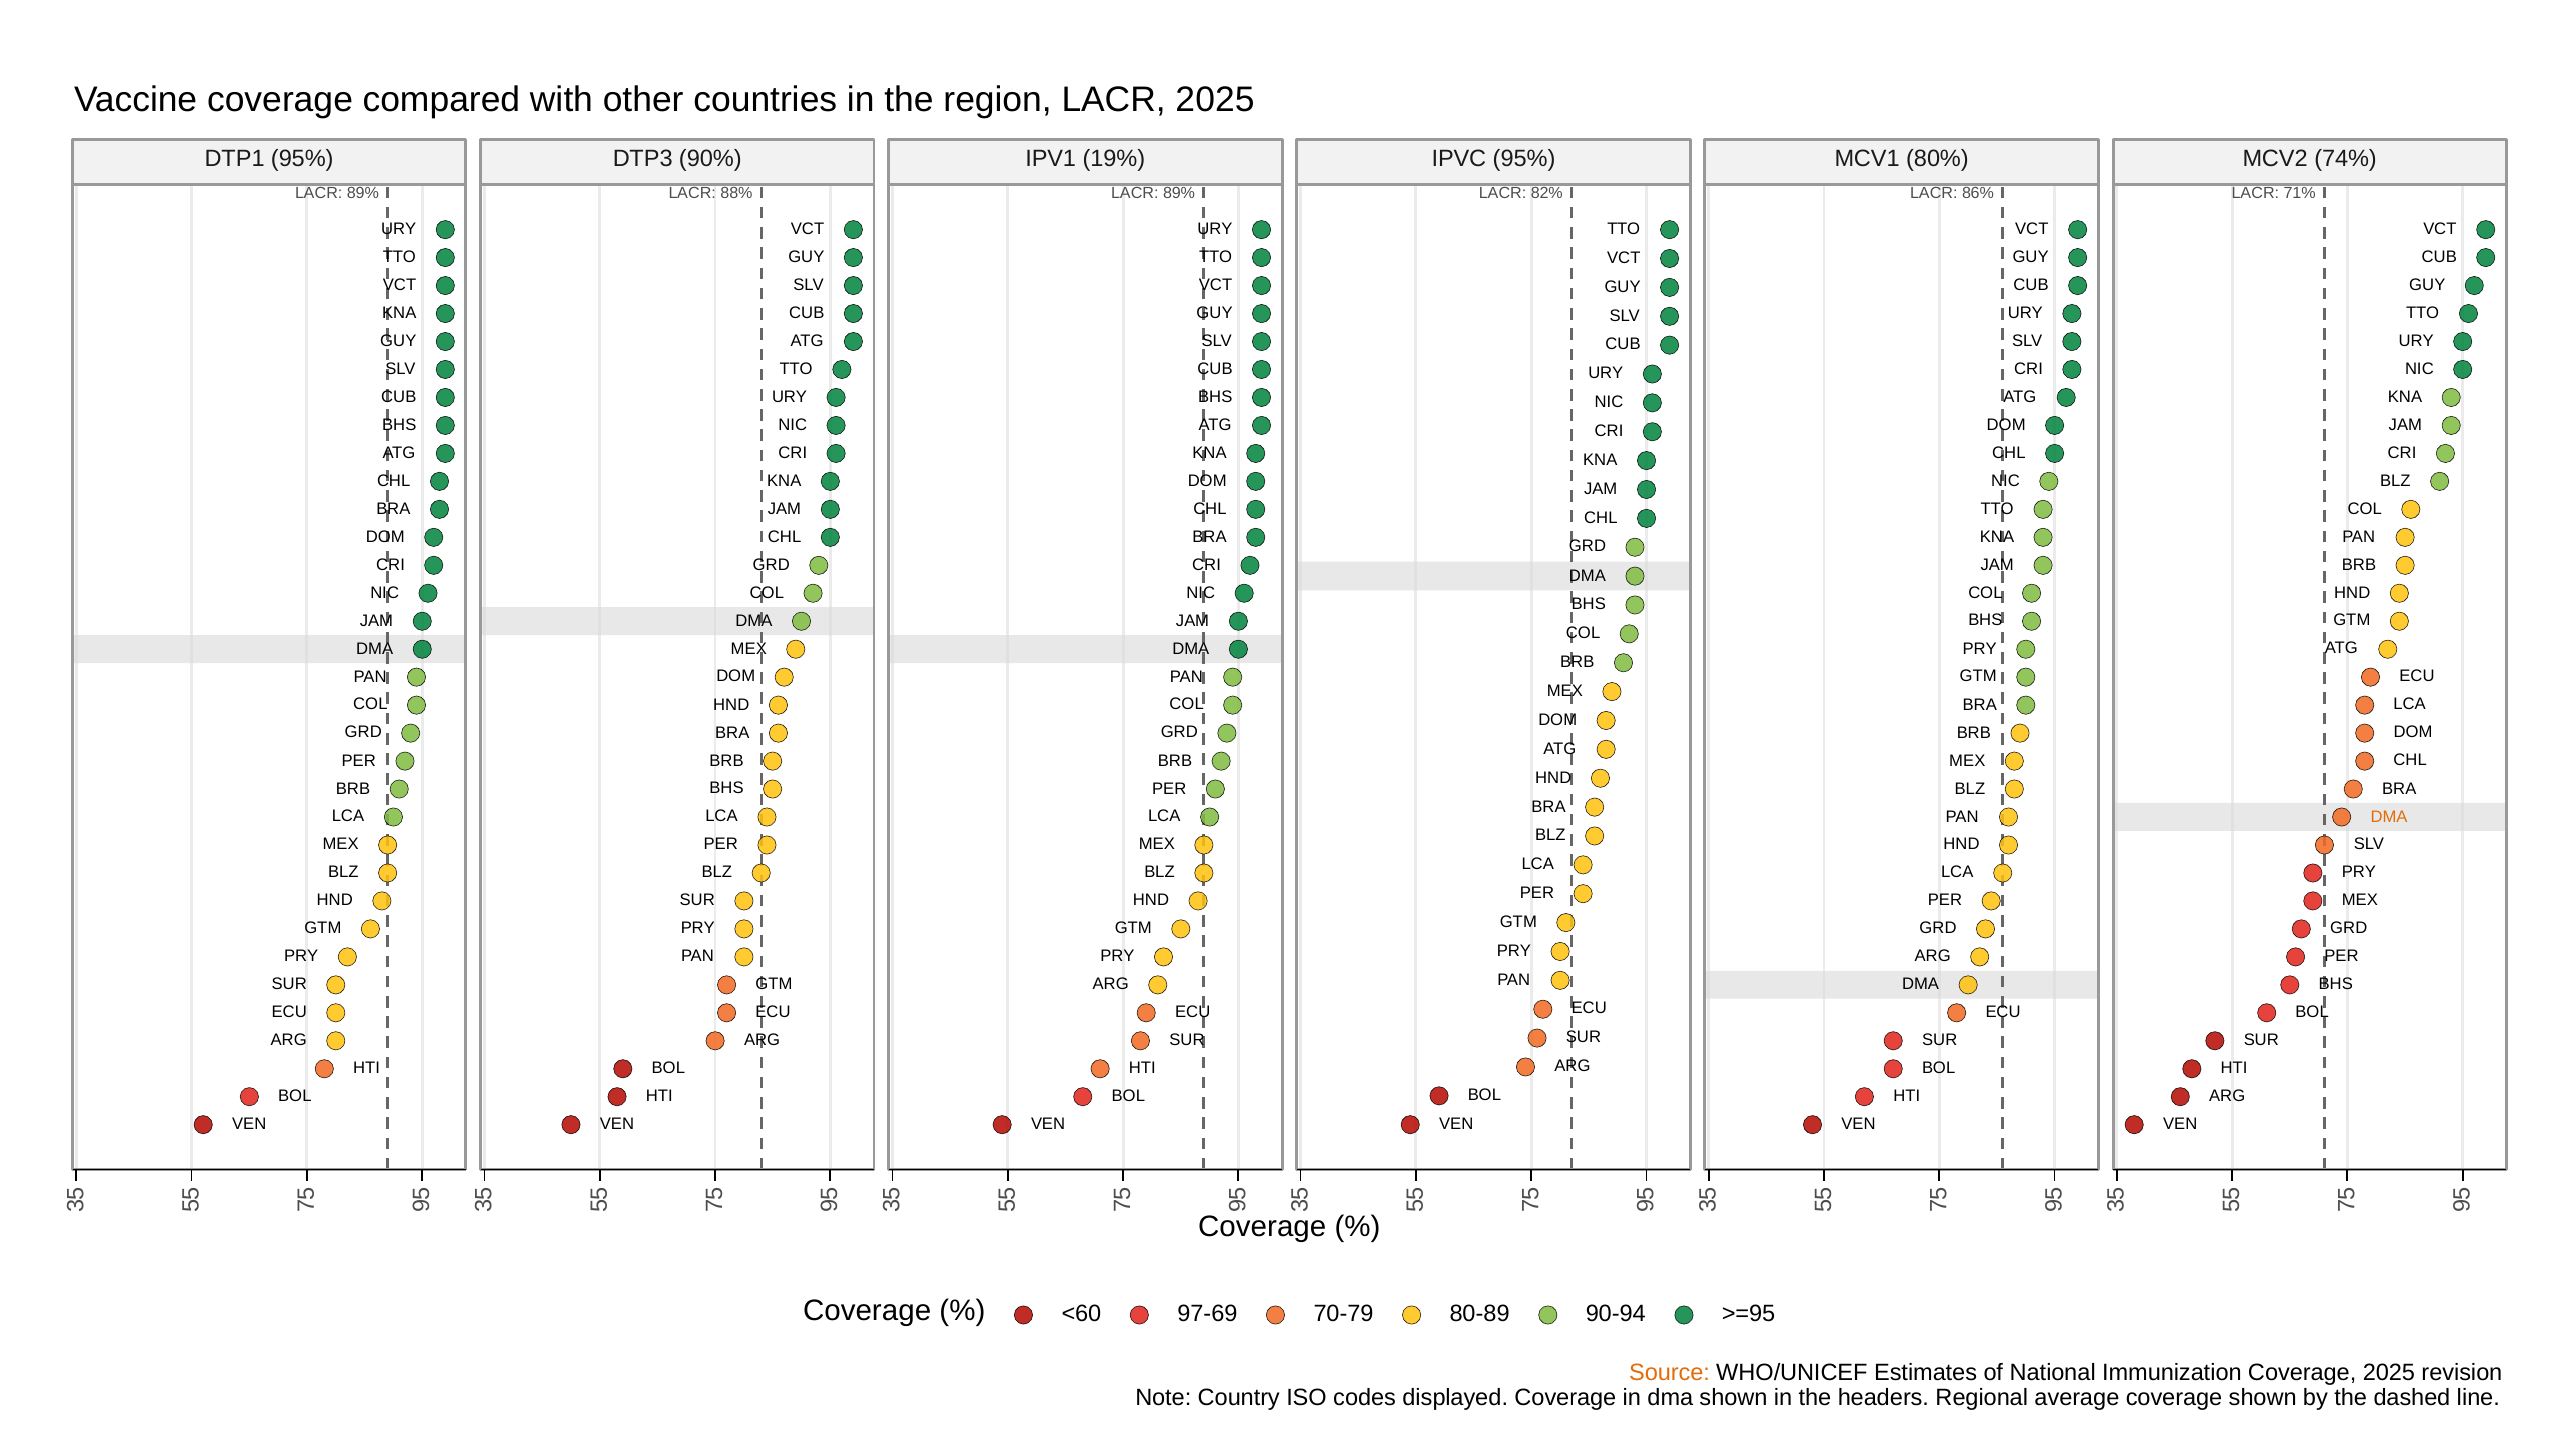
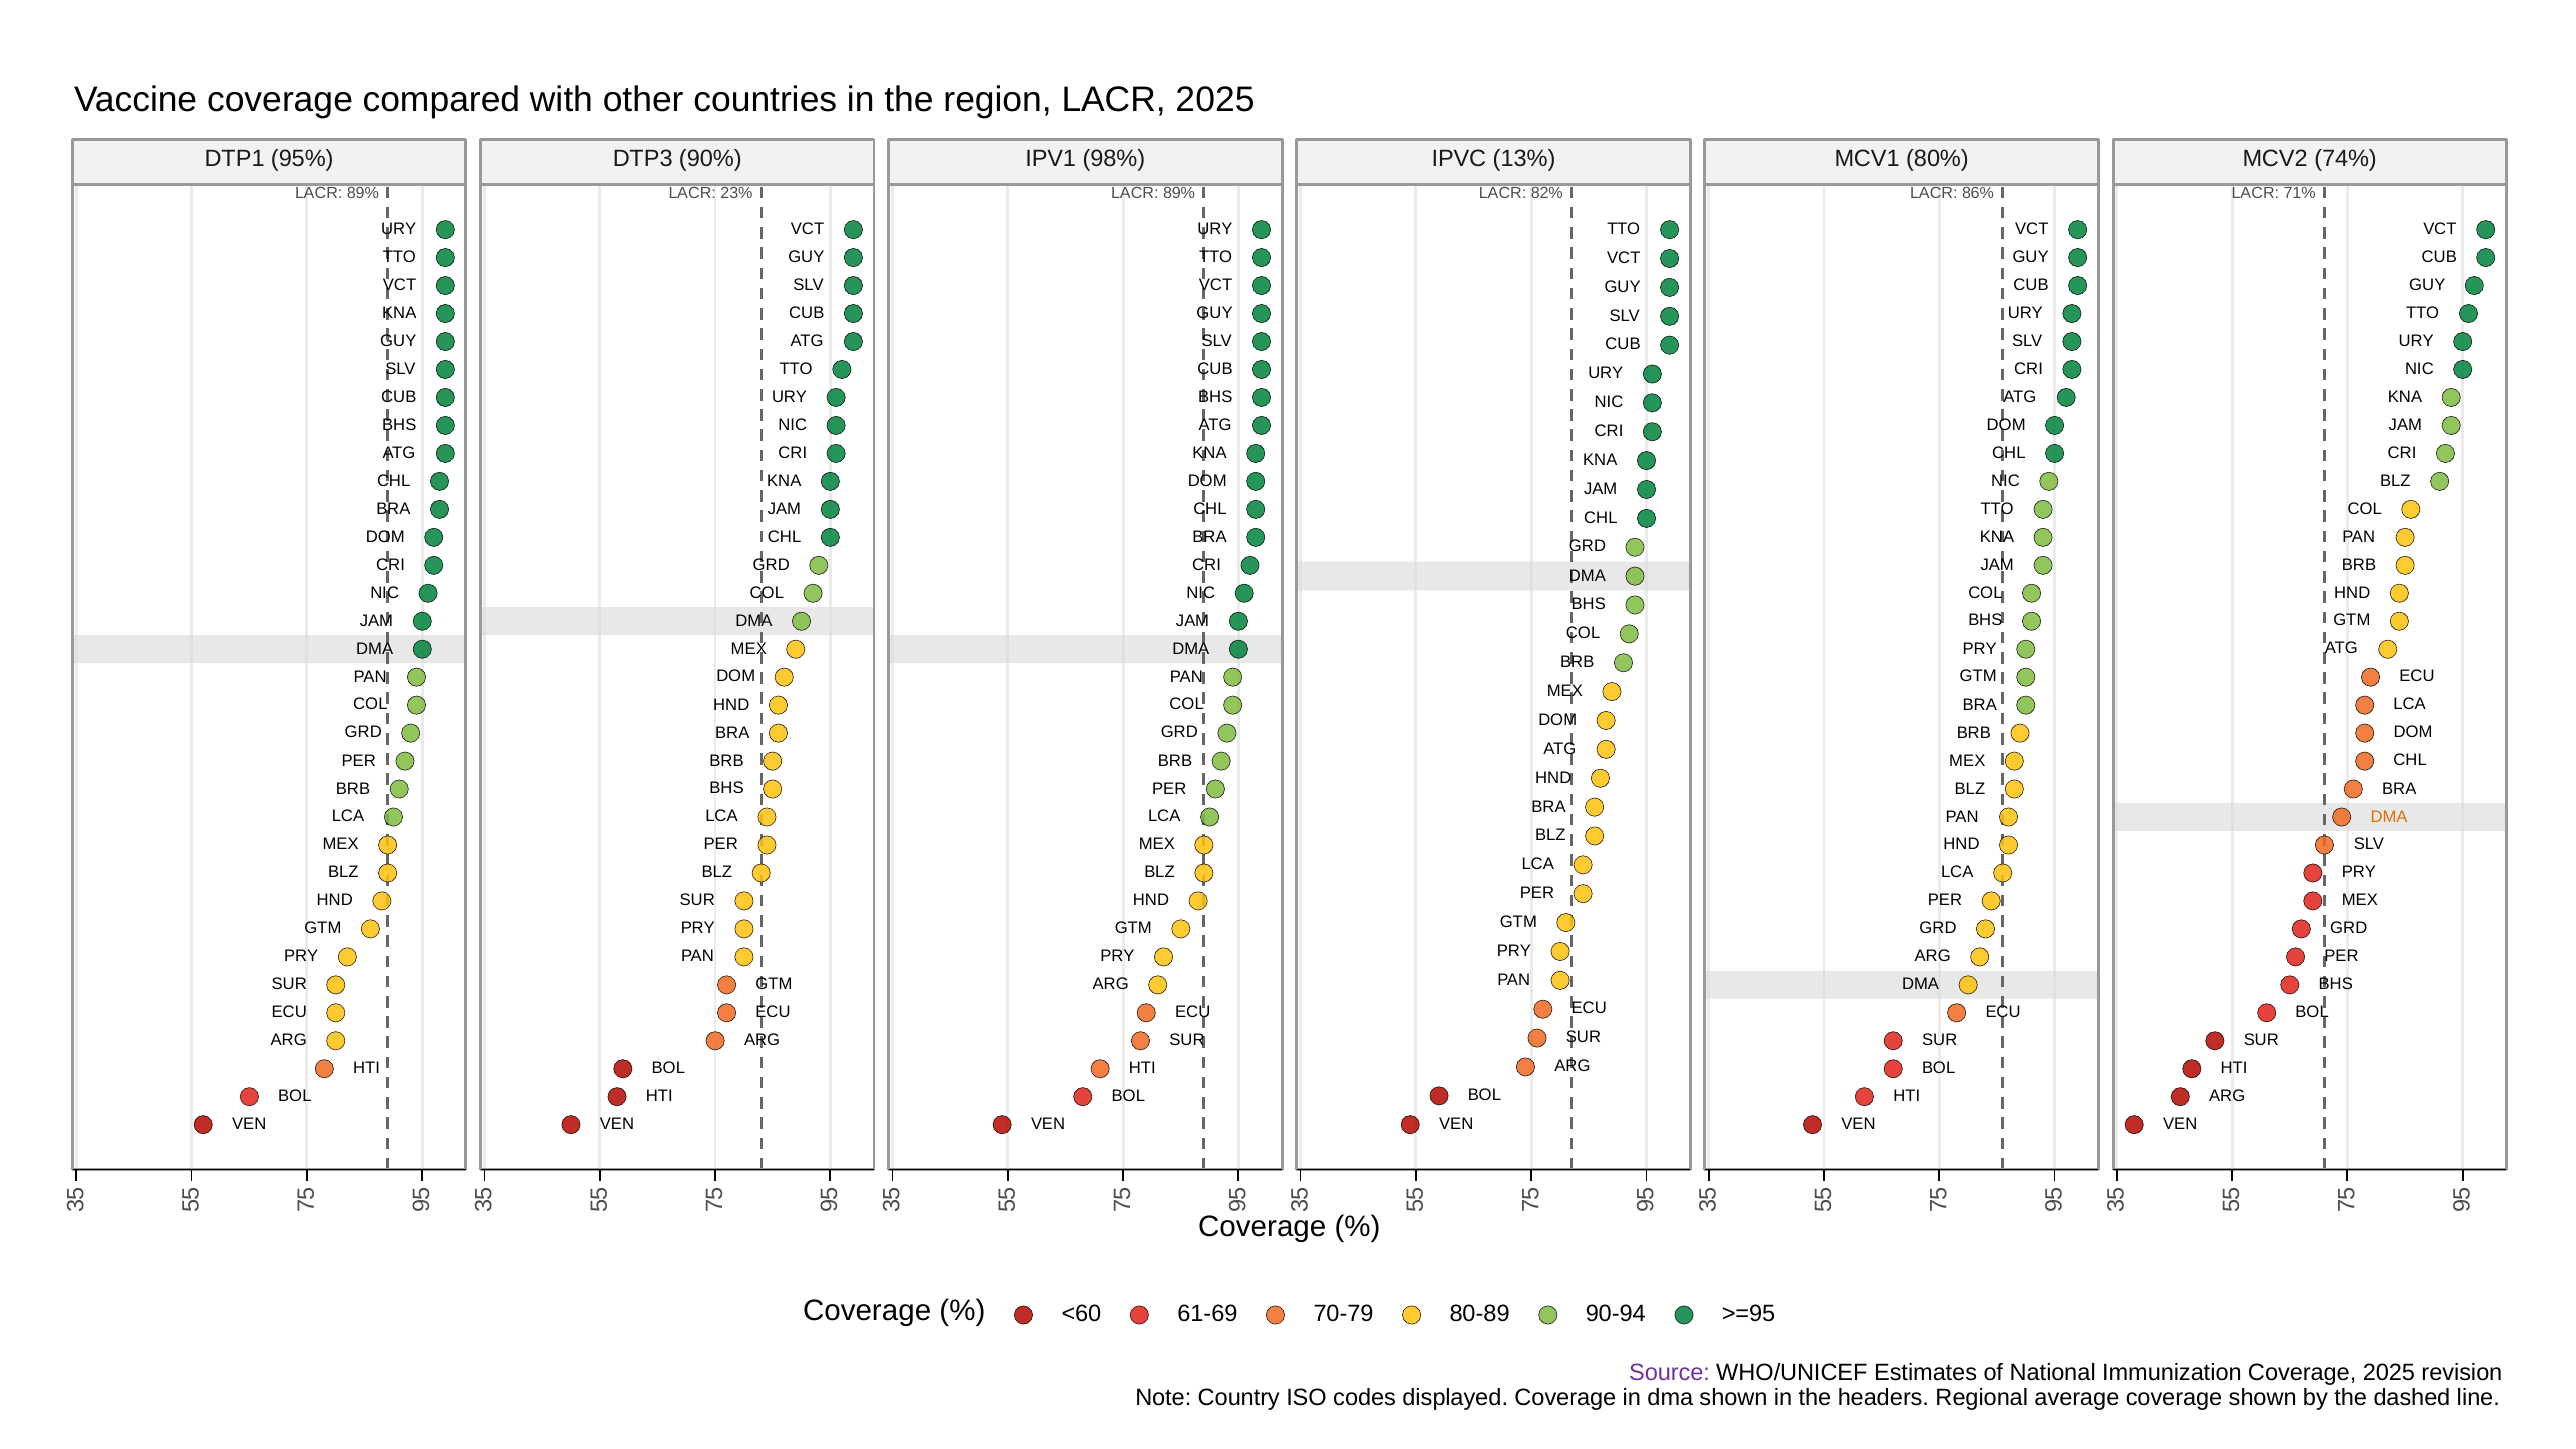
19%: 19% -> 98% (1114, 159)
IPVC 95%: 95% -> 13% (1524, 159)
88%: 88% -> 23% (736, 193)
97-69: 97-69 -> 61-69 (1207, 1314)
Source colour: orange -> purple (1670, 1373)
